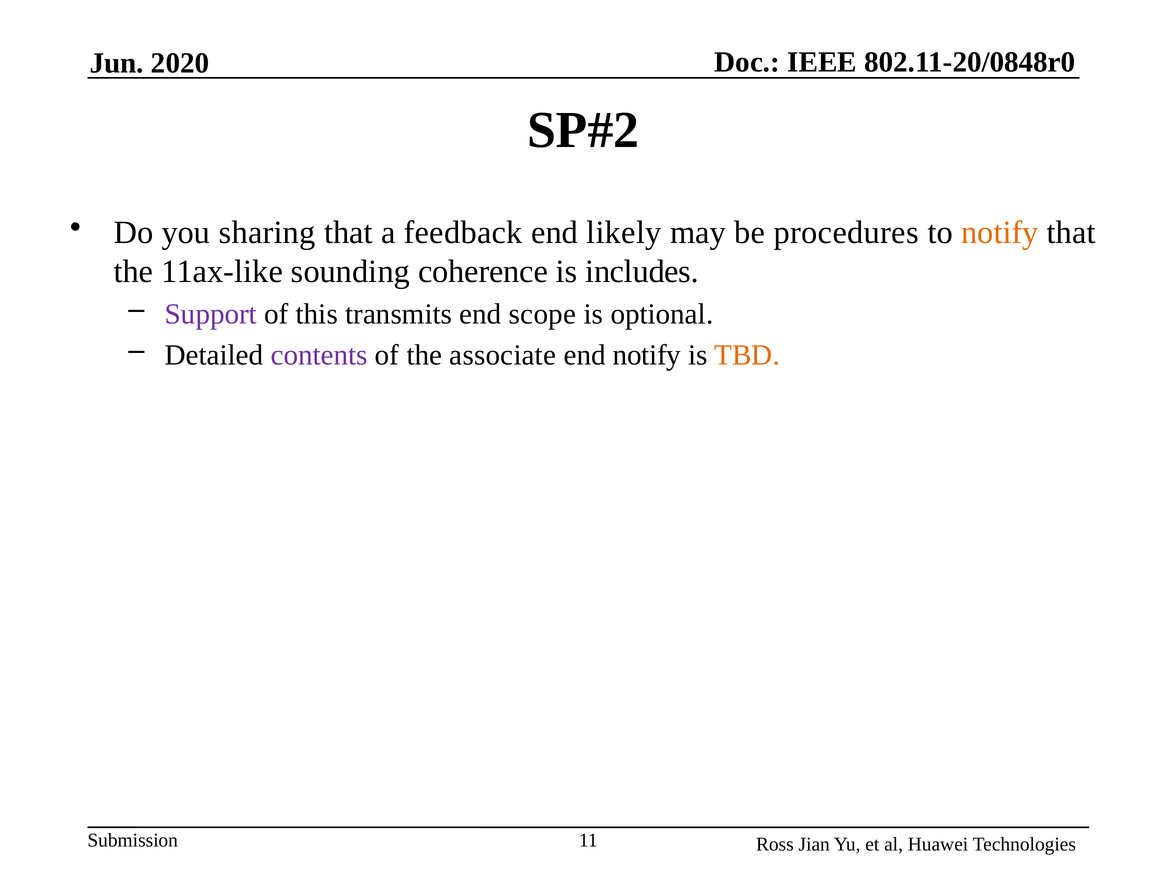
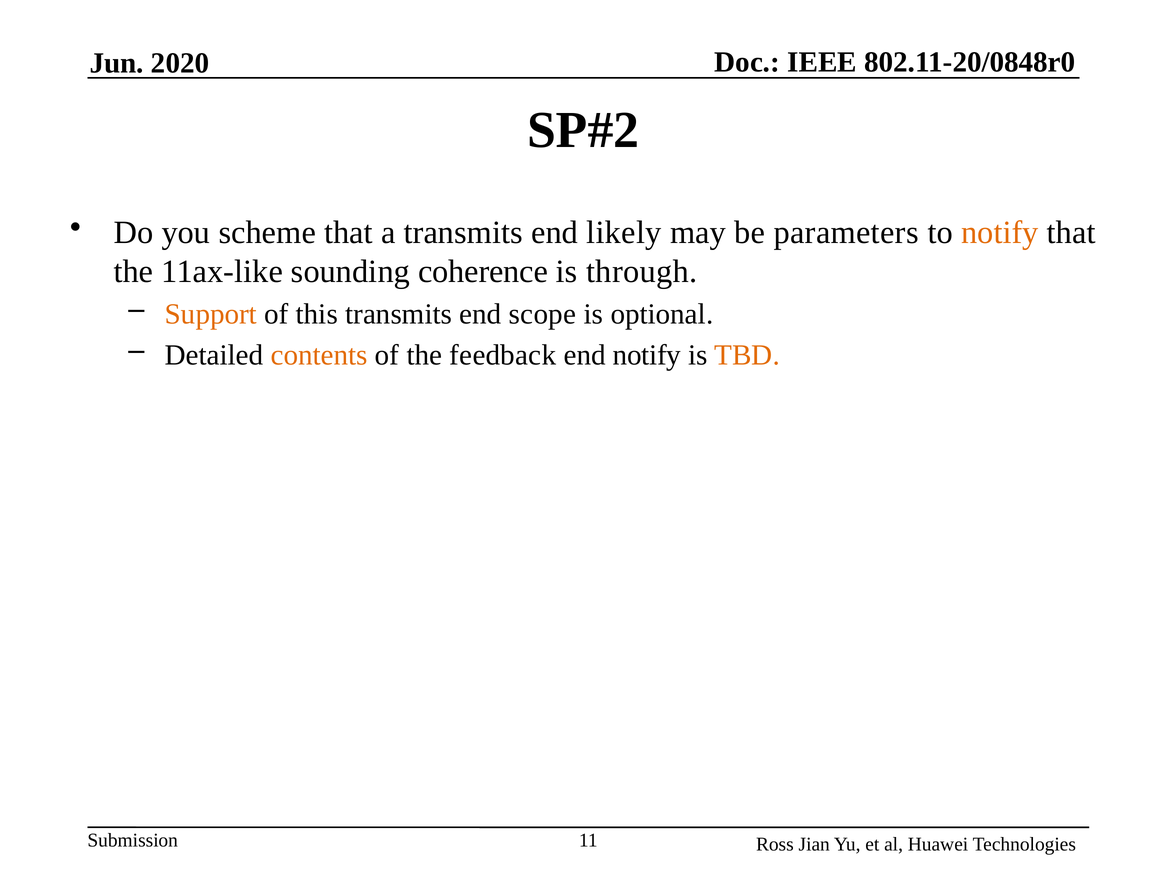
sharing: sharing -> scheme (267, 232)
a feedback: feedback -> transmits (463, 232)
procedures: procedures -> parameters (846, 232)
includes: includes -> through (642, 271)
Support colour: purple -> orange (211, 314)
contents colour: purple -> orange (319, 355)
associate: associate -> feedback (503, 355)
